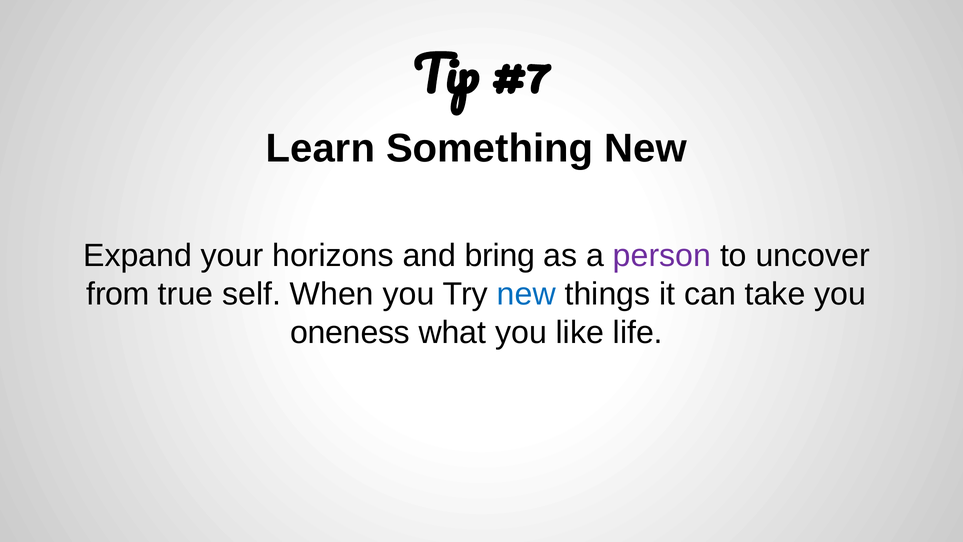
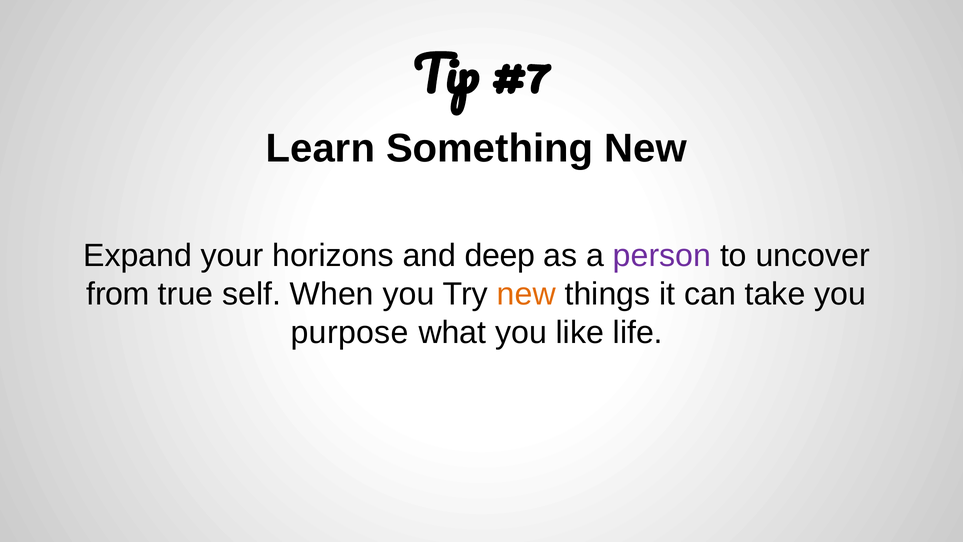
bring: bring -> deep (500, 255)
new colour: blue -> orange (526, 294)
oneness: oneness -> purpose (350, 332)
